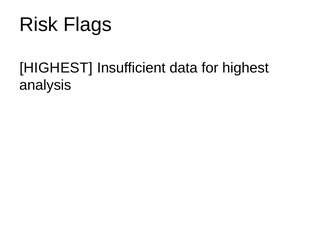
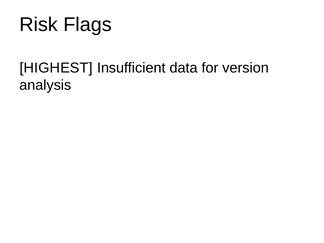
for highest: highest -> version (246, 68)
